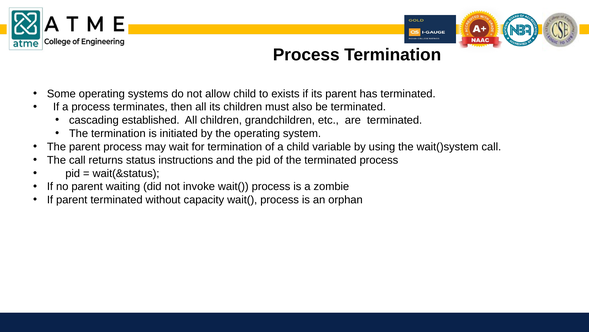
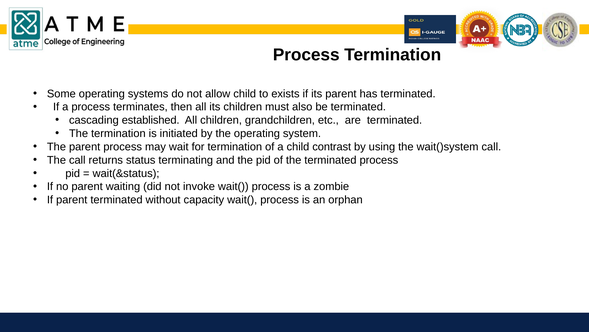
variable: variable -> contrast (332, 146)
instructions: instructions -> terminating (186, 160)
